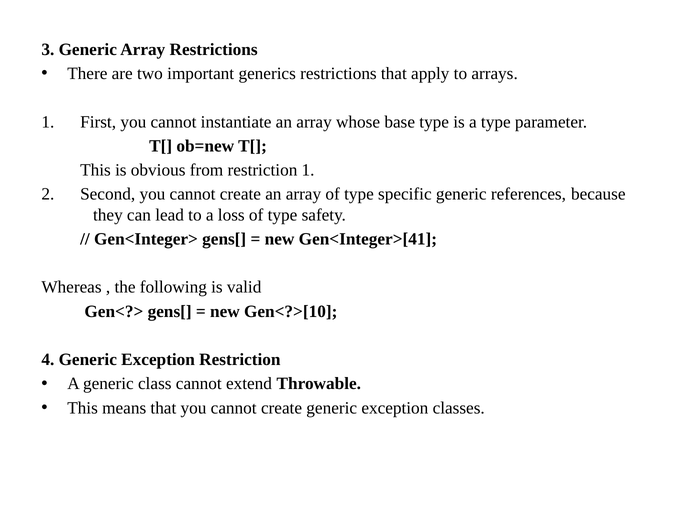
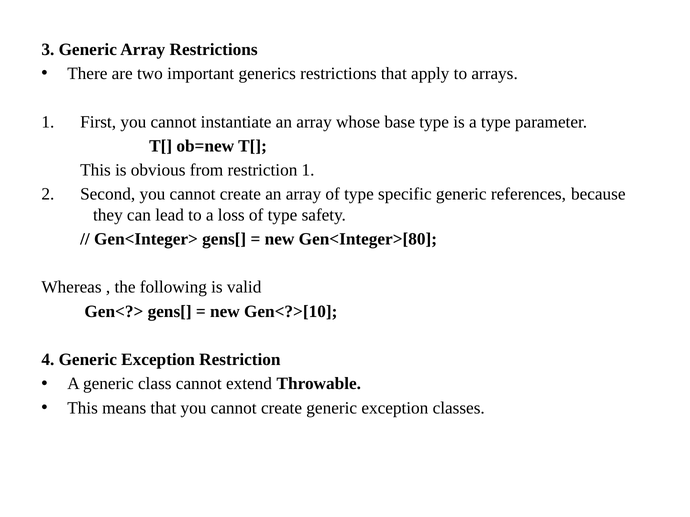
Gen<Integer>[41: Gen<Integer>[41 -> Gen<Integer>[80 (368, 239)
